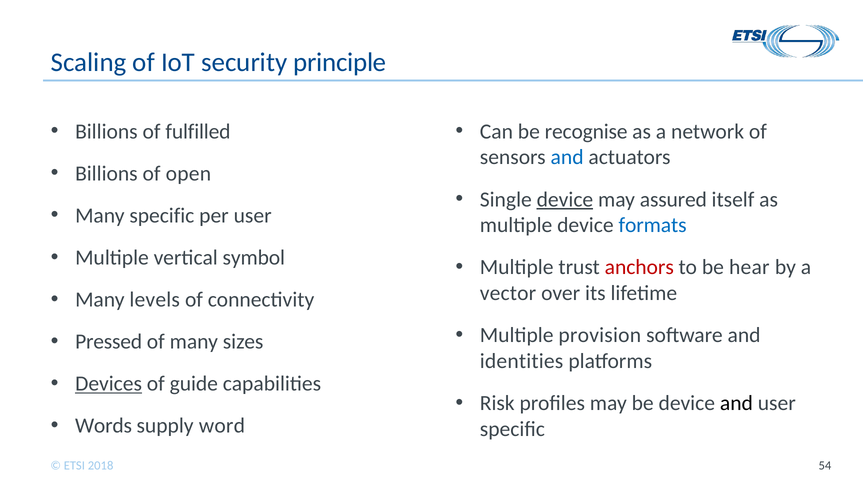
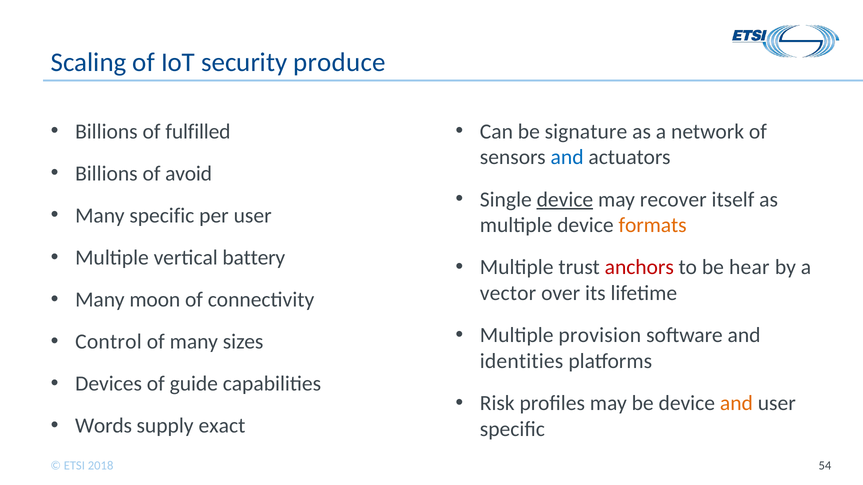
principle: principle -> produce (340, 63)
recognise: recognise -> signature (586, 132)
open: open -> avoid (189, 174)
assured: assured -> recover (673, 200)
formats colour: blue -> orange (653, 225)
symbol: symbol -> battery (254, 258)
levels: levels -> moon (155, 300)
Pressed: Pressed -> Control (108, 342)
Devices underline: present -> none (109, 384)
and colour: black -> orange (736, 403)
word: word -> exact (222, 426)
